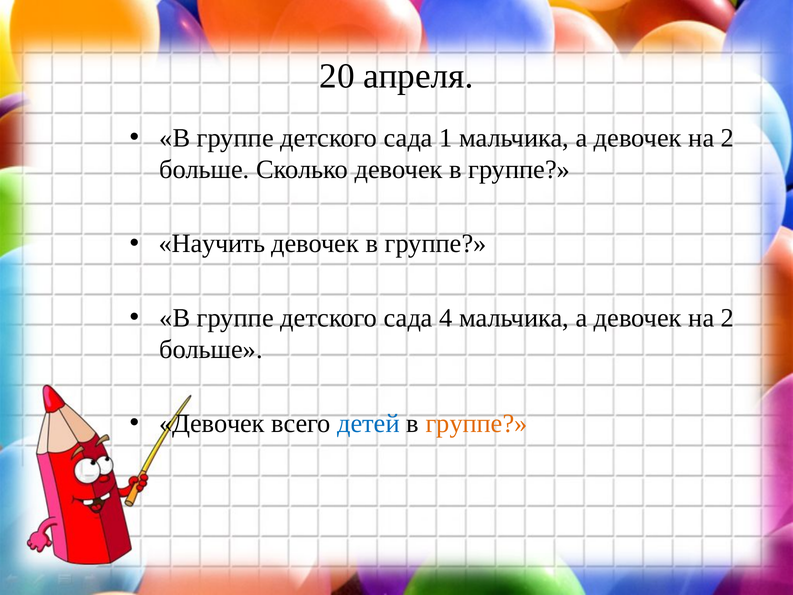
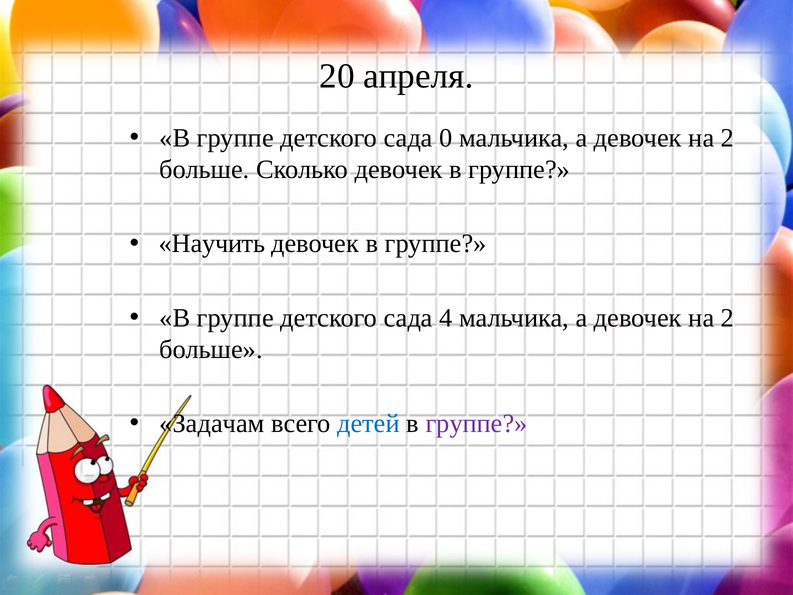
1: 1 -> 0 (446, 138)
Девочек: Девочек -> Задачам (212, 423)
группе colour: orange -> purple (477, 423)
